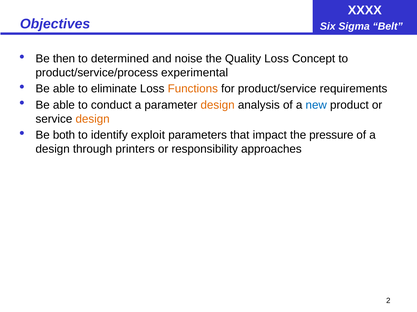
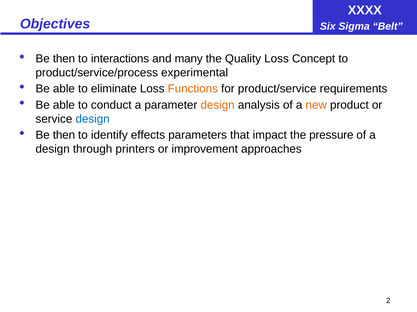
determined: determined -> interactions (120, 59)
noise: noise -> many (189, 59)
new colour: blue -> orange (316, 105)
design colour: orange -> blue (93, 119)
both: both -> then (64, 135)
exploit: exploit -> effects (148, 135)
responsibility: responsibility -> improvement (205, 149)
